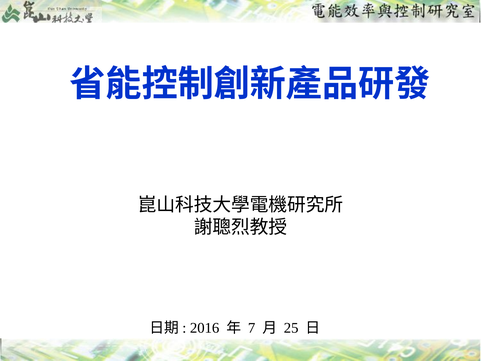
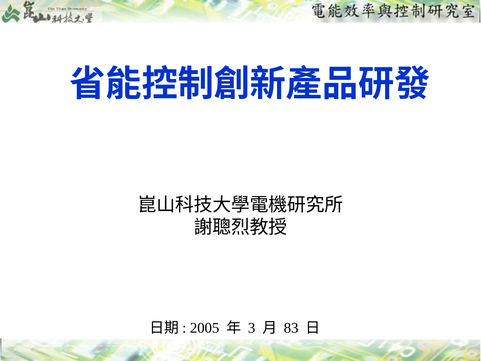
2016: 2016 -> 2005 (205, 328)
7: 7 -> 3 (252, 328)
25: 25 -> 83 (291, 328)
